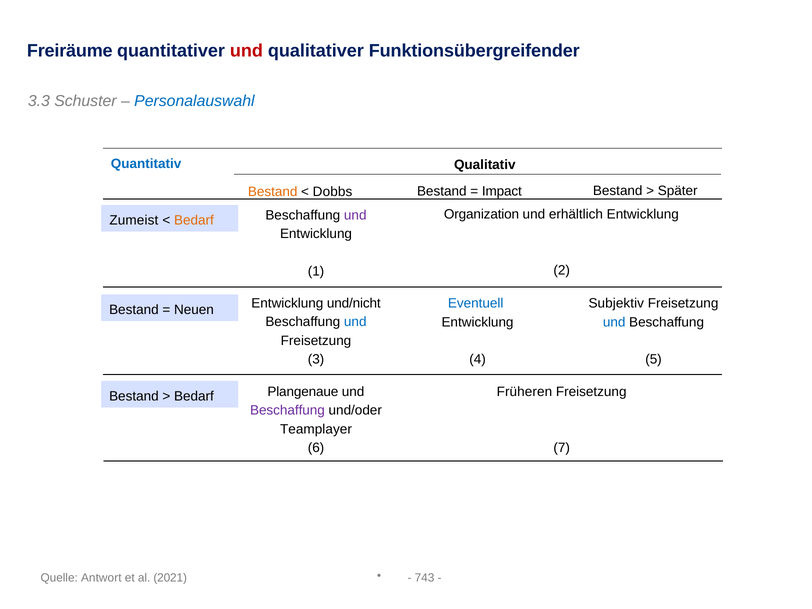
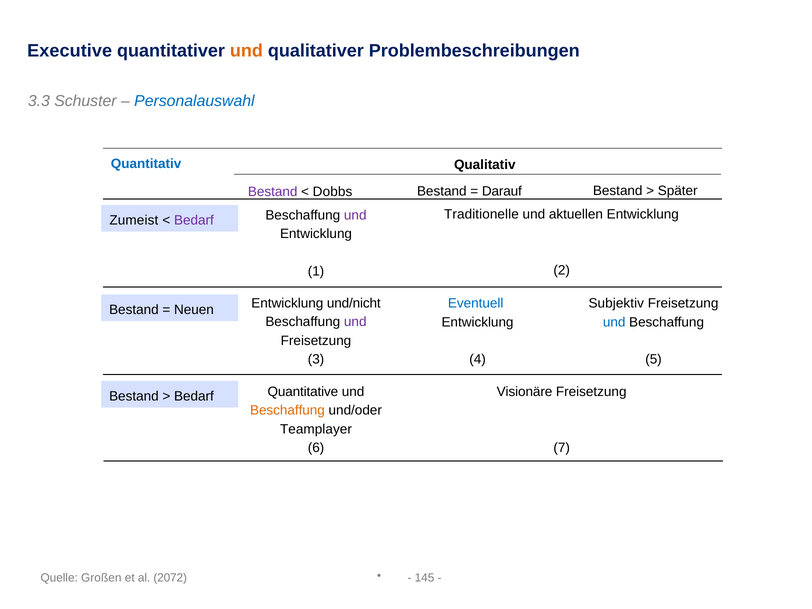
Freiräume: Freiräume -> Executive (70, 51)
und colour: red -> orange (246, 51)
Funktionsübergreifender: Funktionsübergreifender -> Problembeschreibungen (474, 51)
Bestand colour: orange -> purple (273, 192)
Impact: Impact -> Darauf (502, 191)
Organization: Organization -> Traditionelle (481, 215)
erhältlich: erhältlich -> aktuellen (576, 215)
Bedarf colour: orange -> purple (194, 220)
und colour: blue -> purple (355, 322)
Plangenaue: Plangenaue -> Quantitative (303, 392)
Früheren: Früheren -> Visionäre (525, 392)
Beschaffung colour: purple -> orange (287, 410)
Antwort: Antwort -> Großen (101, 578)
2021: 2021 -> 2072 (170, 578)
743: 743 -> 145 (425, 578)
